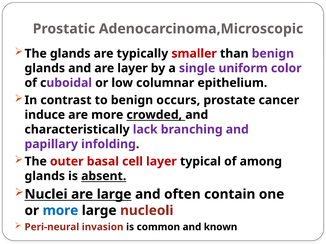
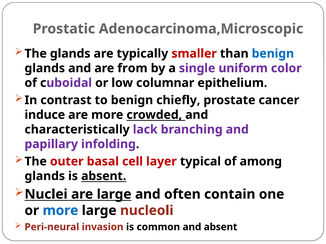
benign colour: purple -> blue (273, 54)
are layer: layer -> from (132, 68)
occurs: occurs -> chiefly (178, 100)
and known: known -> absent (221, 227)
